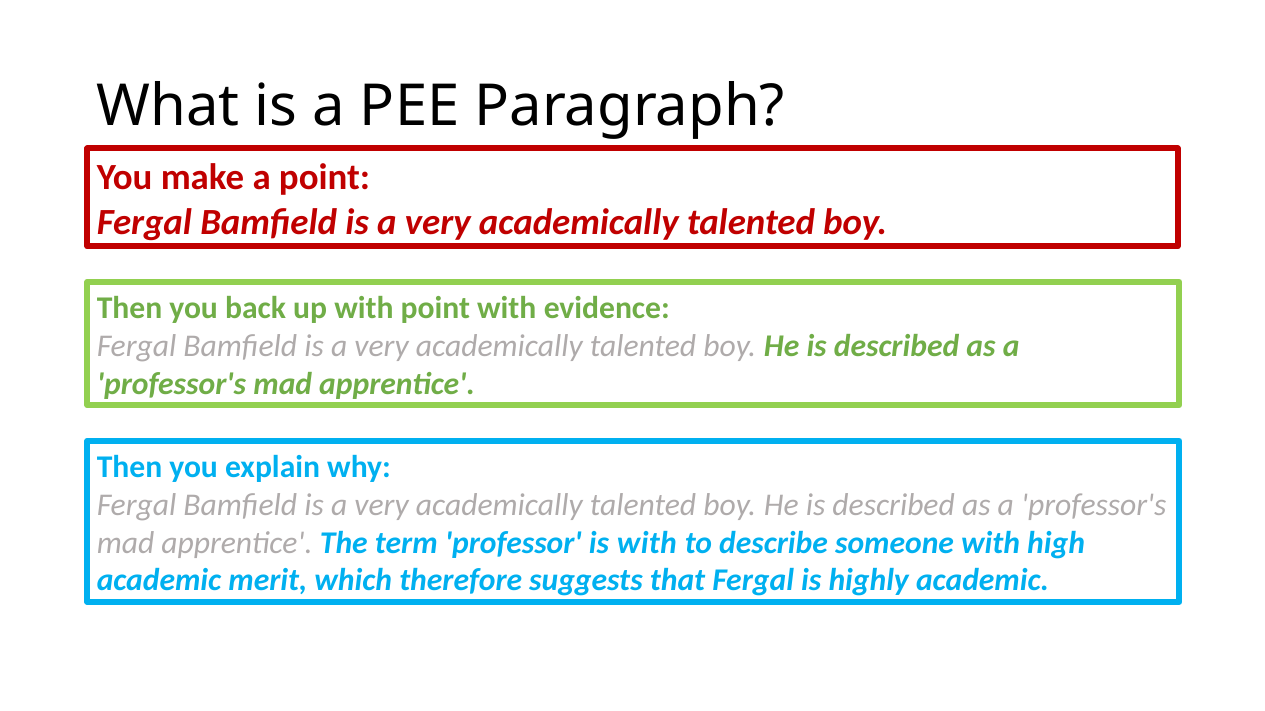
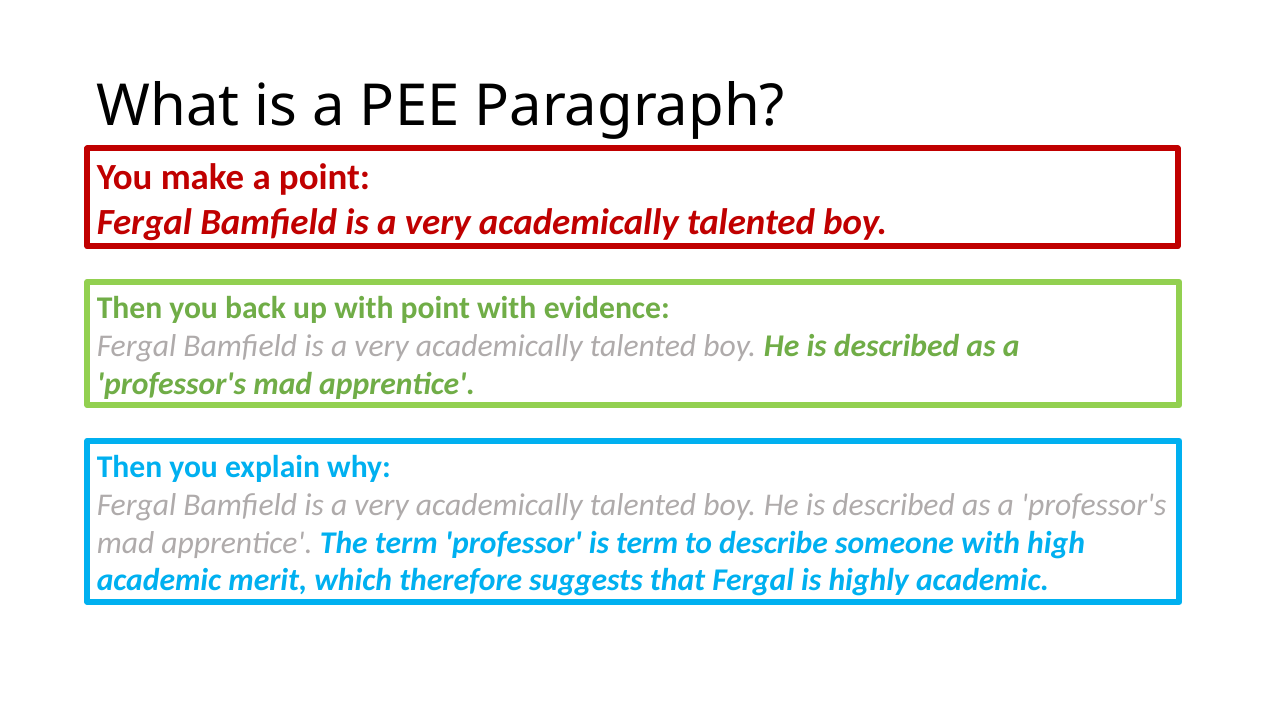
is with: with -> term (647, 543)
